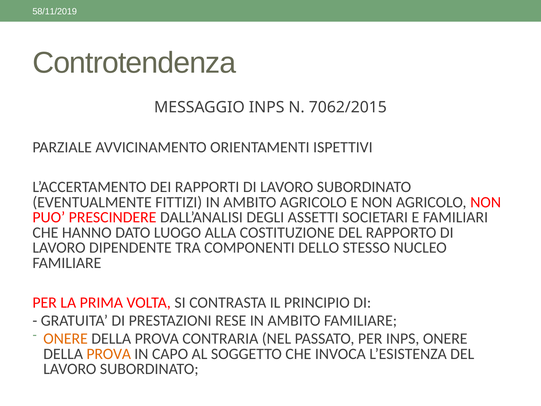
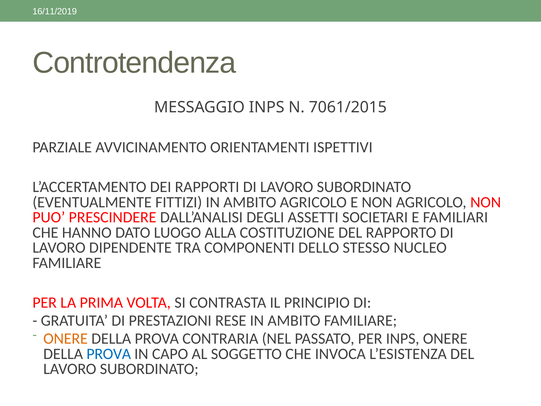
58/11/2019: 58/11/2019 -> 16/11/2019 (55, 11)
7062/2015: 7062/2015 -> 7061/2015 (348, 107)
PROVA colour: orange -> blue (109, 354)
